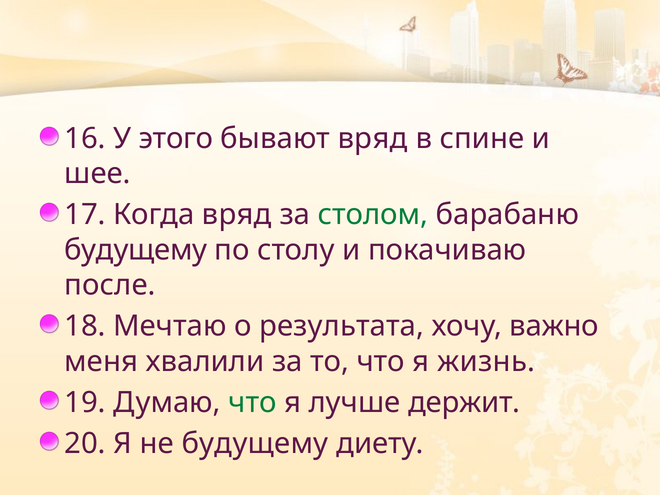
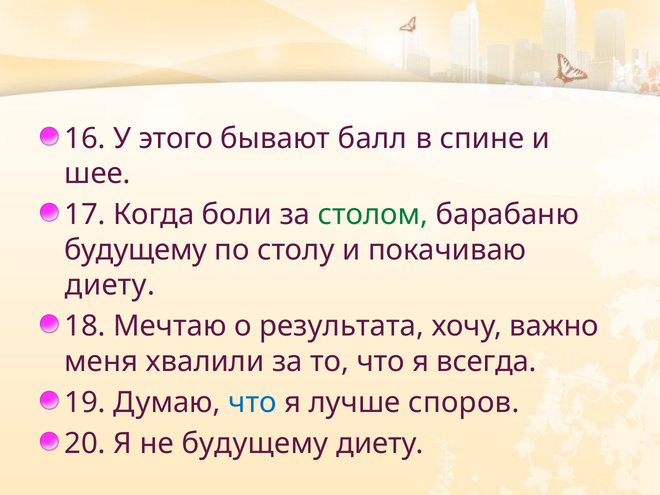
бывают вряд: вряд -> балл (373, 138)
Когда вряд: вряд -> боли (237, 215)
после: после -> диету (110, 285)
жизнь: жизнь -> всегда (486, 361)
что colour: green -> blue (252, 403)
держит: держит -> споров (464, 403)
